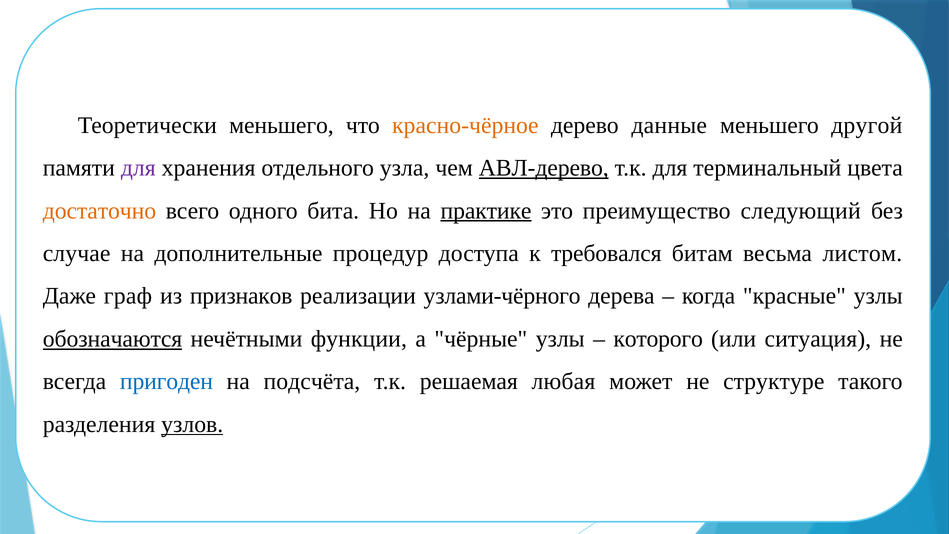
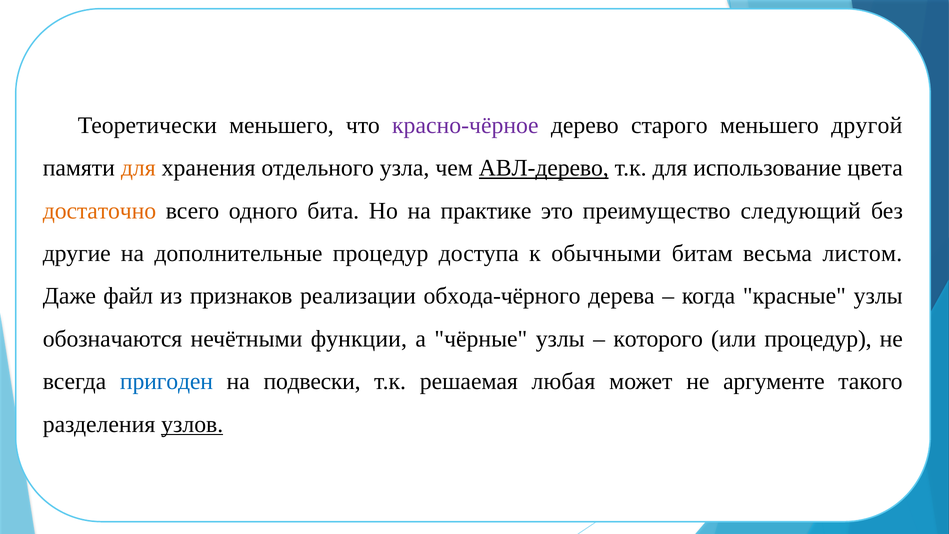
красно-чёрное colour: orange -> purple (465, 125)
данные: данные -> старого (669, 125)
для colour: purple -> orange (138, 168)
терминальный: терминальный -> использование (767, 168)
практике underline: present -> none (486, 211)
случае: случае -> другие (77, 253)
требовался: требовался -> обычными (606, 253)
граф: граф -> файл (128, 296)
узлами-чёрного: узлами-чёрного -> обхода-чёрного (502, 296)
обозначаются underline: present -> none (112, 339)
или ситуация: ситуация -> процедур (818, 339)
подсчёта: подсчёта -> подвески (312, 381)
структуре: структуре -> аргументе (774, 381)
